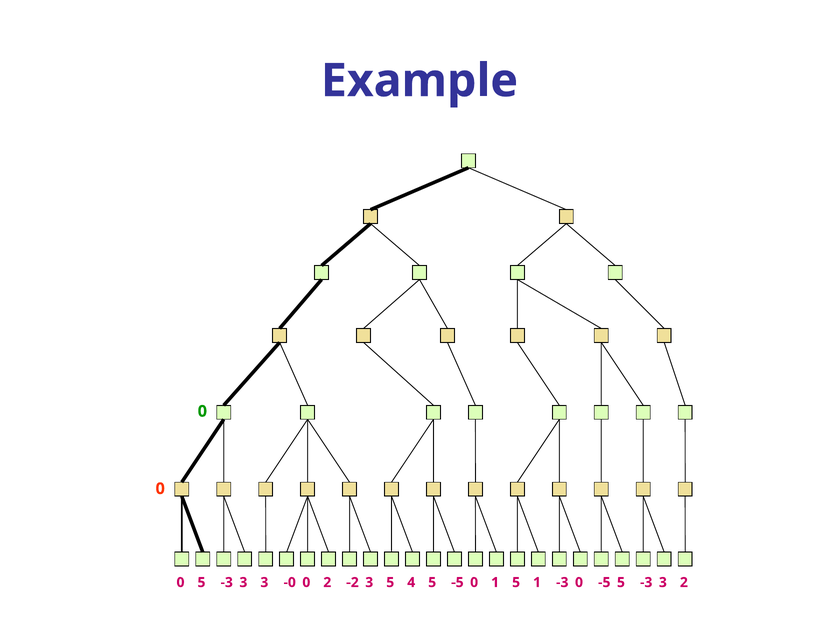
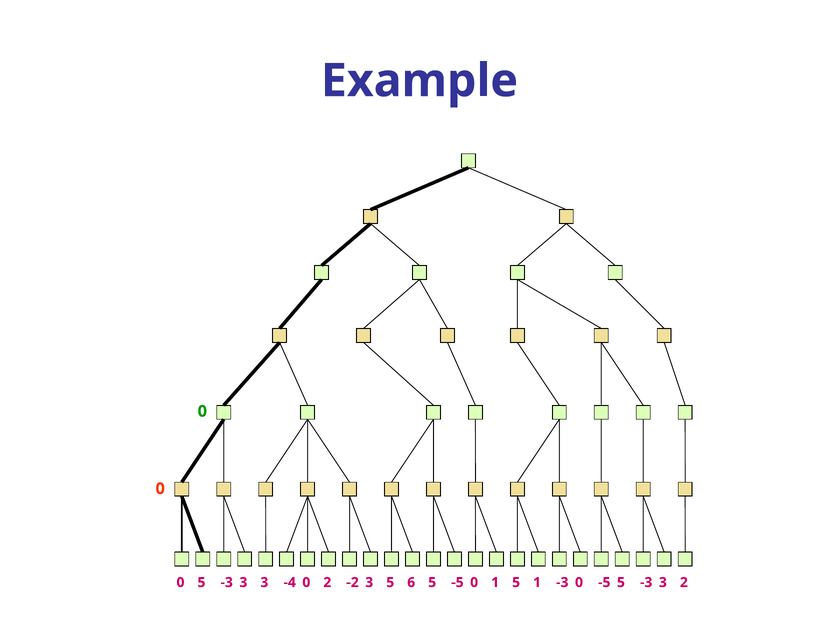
-0: -0 -> -4 (290, 583)
4: 4 -> 6 (411, 583)
